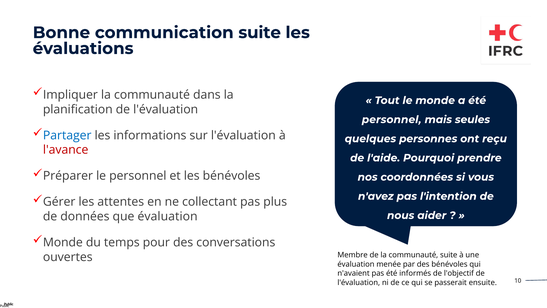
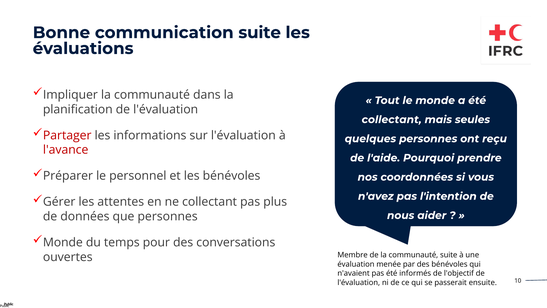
personnel: personnel -> collectant (392, 119)
Partager colour: blue -> red (67, 135)
que évaluation: évaluation -> personnes (168, 216)
